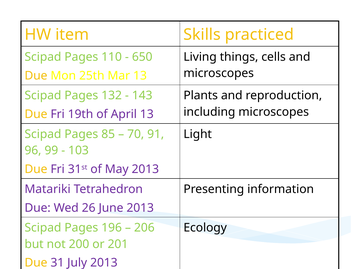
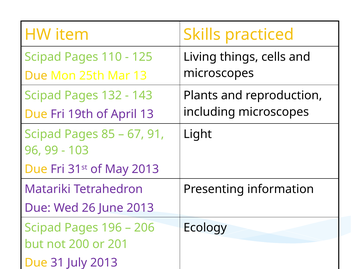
650: 650 -> 125 (142, 57)
70: 70 -> 67 (136, 134)
